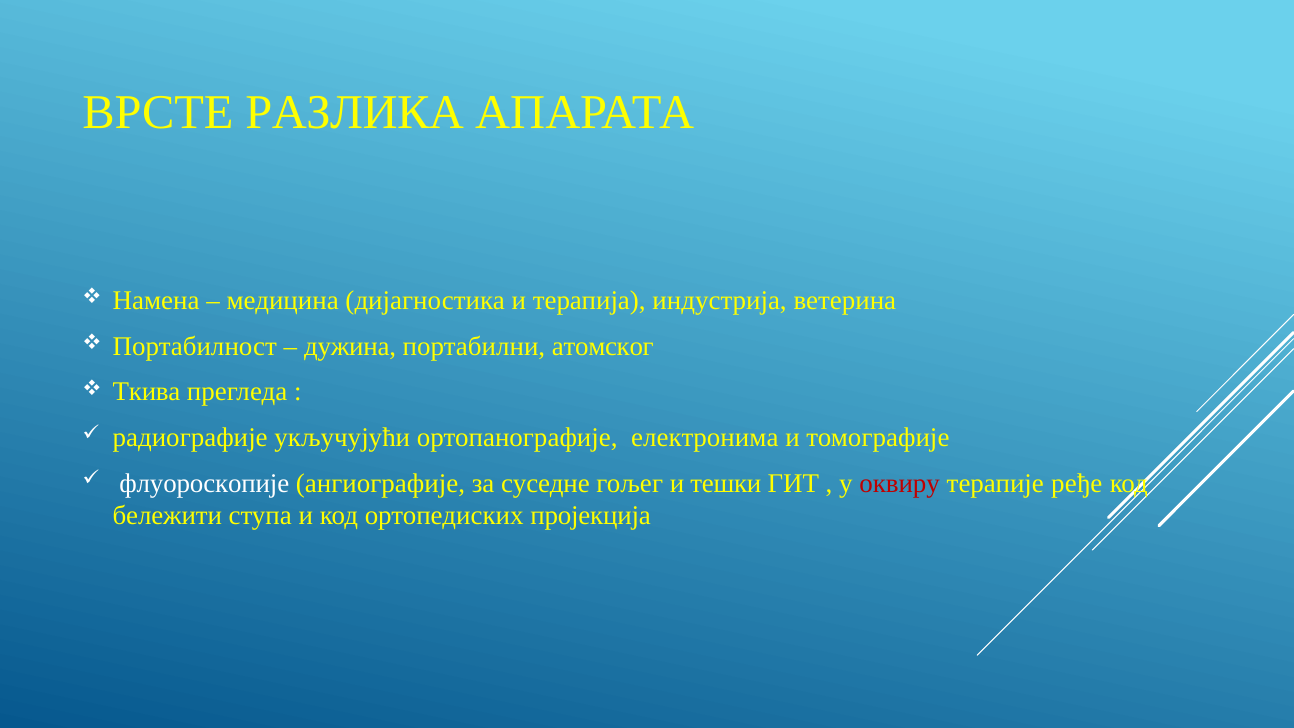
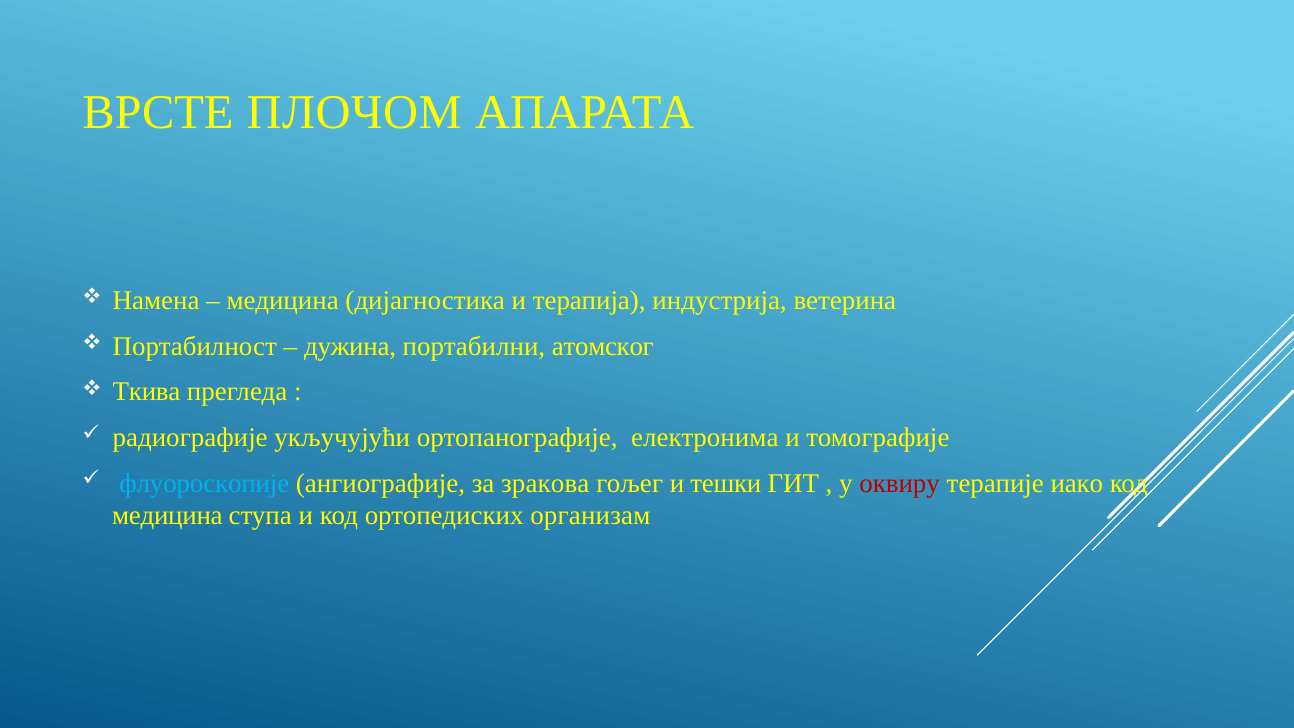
РАЗЛИКА: РАЗЛИКА -> ПЛОЧОМ (354, 112)
флуороскопије colour: white -> light blue (204, 484)
суседне: суседне -> зракова (545, 484)
ређе: ређе -> иако (1077, 484)
бележити: бележити -> медицина (167, 516)
пројекција: пројекција -> организам (590, 516)
